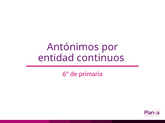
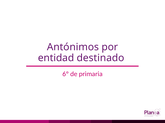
continuos: continuos -> destinado (101, 58)
